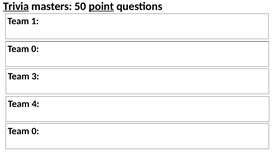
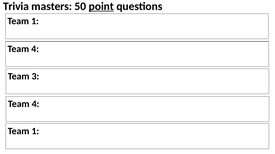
Trivia underline: present -> none (16, 6)
0: 0 -> 4 (35, 49)
0: 0 -> 1 (35, 132)
